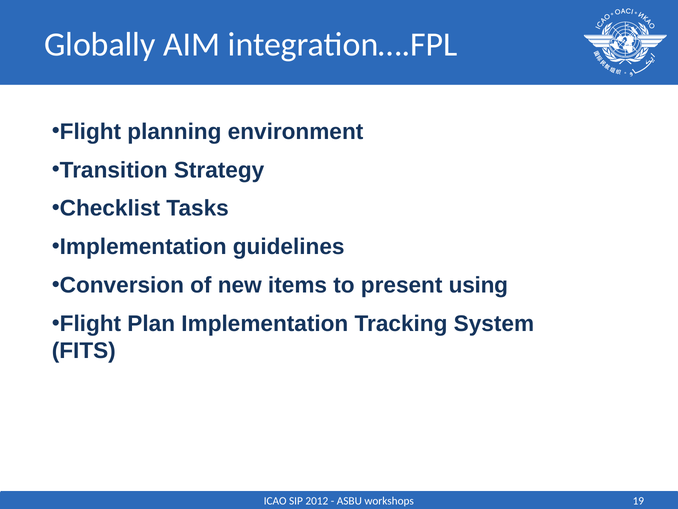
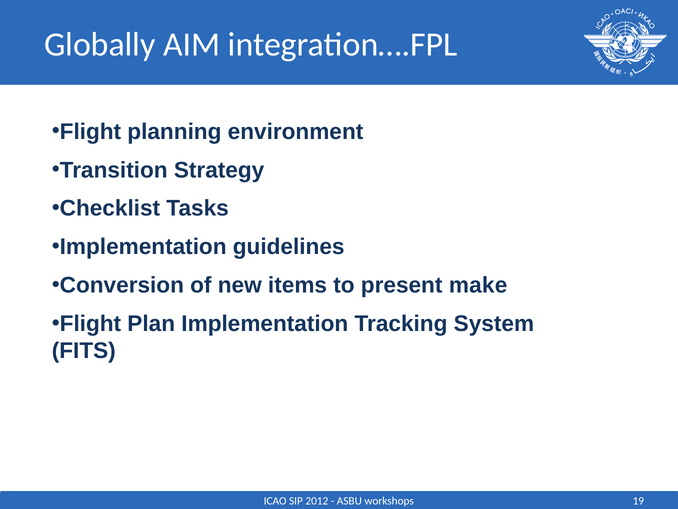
using: using -> make (478, 285)
